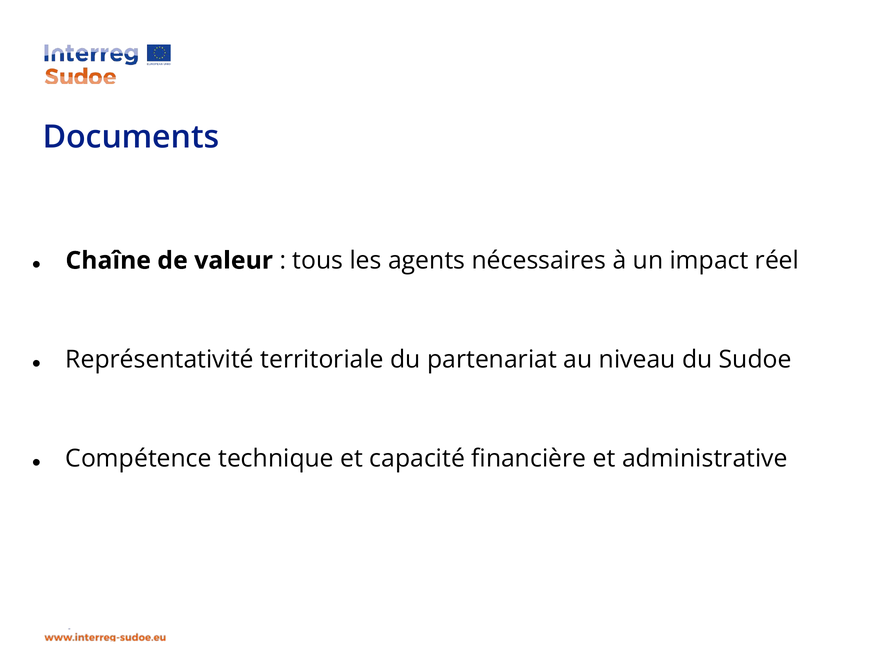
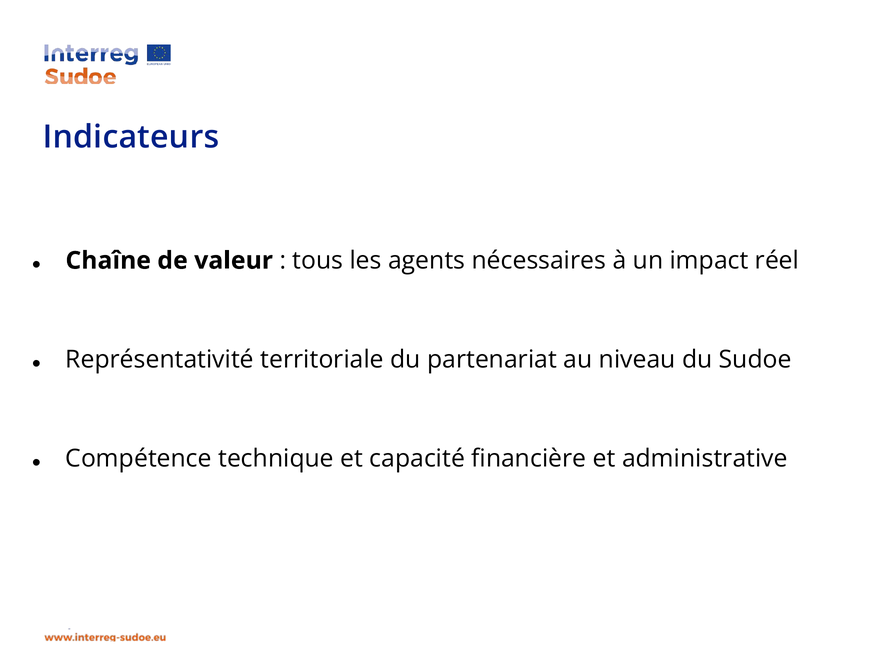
Documents: Documents -> Indicateurs (131, 137)
